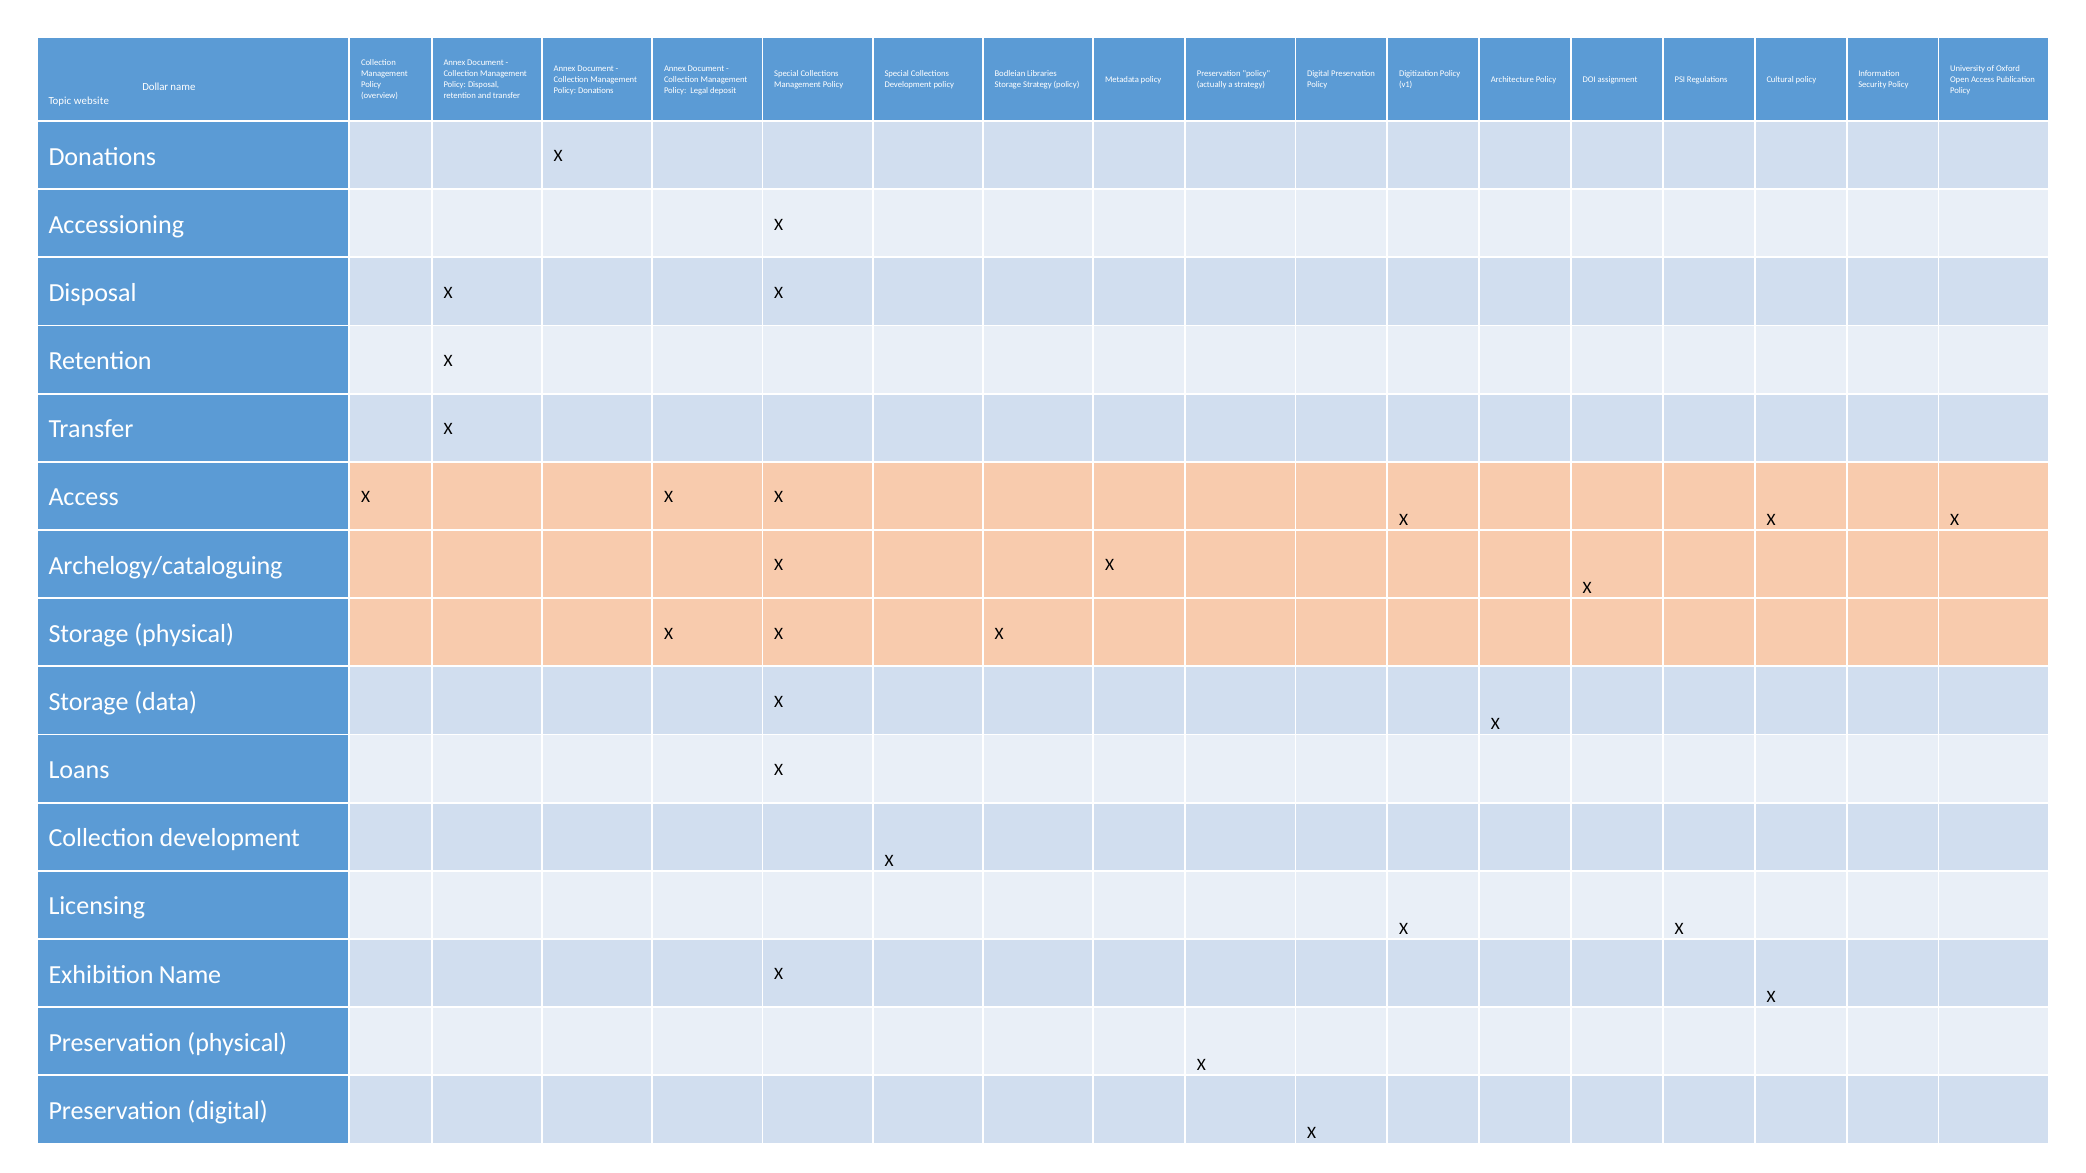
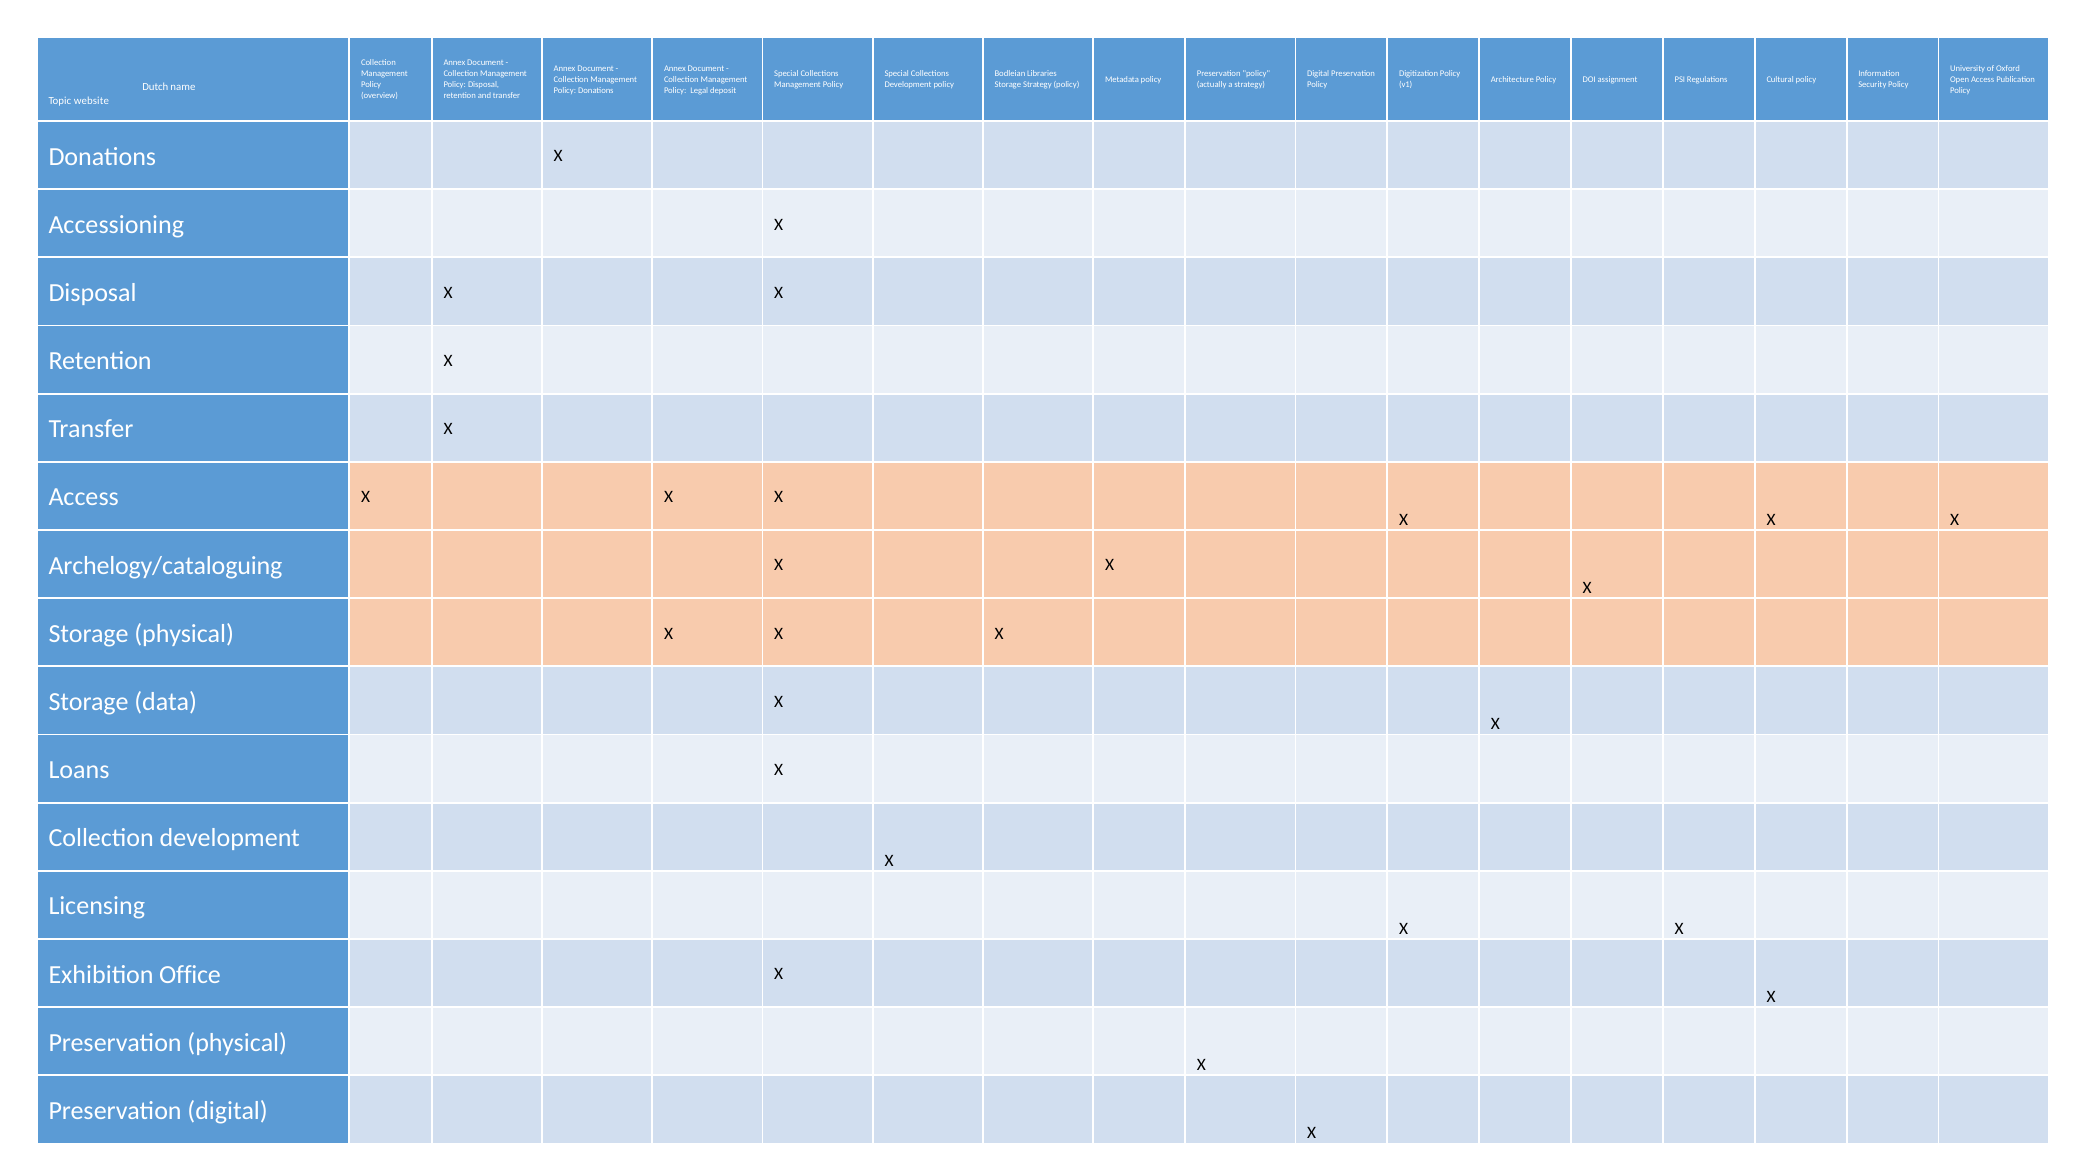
Dollar: Dollar -> Dutch (155, 87)
Exhibition Name: Name -> Office (190, 975)
